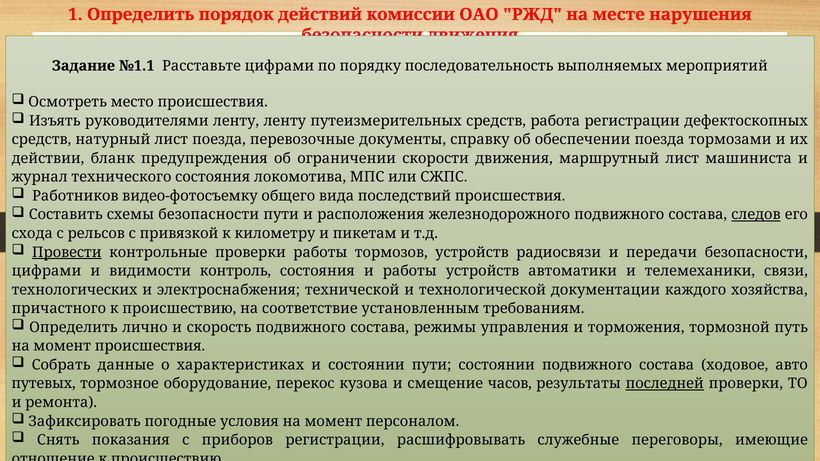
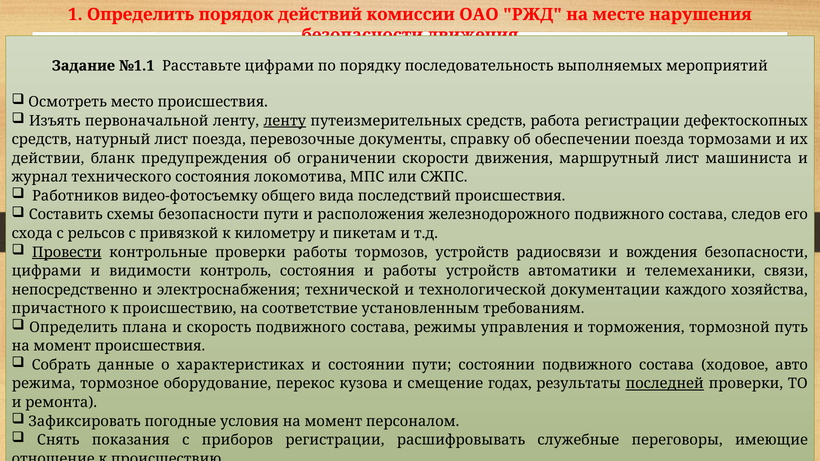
руководителями: руководителями -> первоначальной (147, 121)
ленту underline: none -> present (285, 121)
следов underline: present -> none (756, 215)
передачи: передачи -> вождения (662, 252)
технологических: технологических -> непосредственно (75, 290)
лично: лично -> плана (145, 328)
путевых: путевых -> режима (43, 384)
часов: часов -> годах (510, 384)
